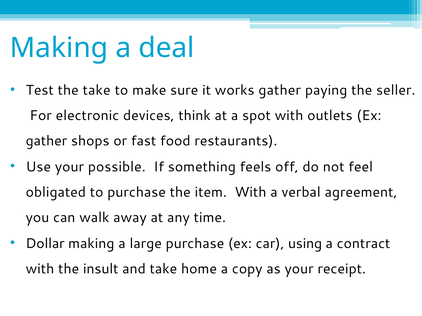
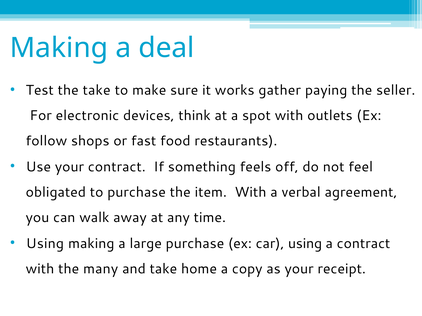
gather: gather -> follow (46, 141)
your possible: possible -> contract (117, 167)
Dollar: Dollar -> Using (45, 244)
insult: insult -> many (101, 269)
